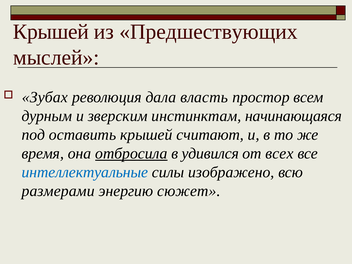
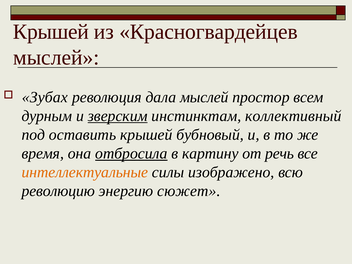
Предшествующих: Предшествующих -> Красногвардейцев (208, 32)
дала власть: власть -> мыслей (204, 97)
зверским underline: none -> present (118, 116)
начинающаяся: начинающаяся -> коллективный (293, 116)
считают: считают -> бубновый (210, 135)
удивился: удивился -> картину (210, 153)
всех: всех -> речь (280, 153)
интеллектуальные colour: blue -> orange (85, 172)
размерами: размерами -> революцию (58, 191)
